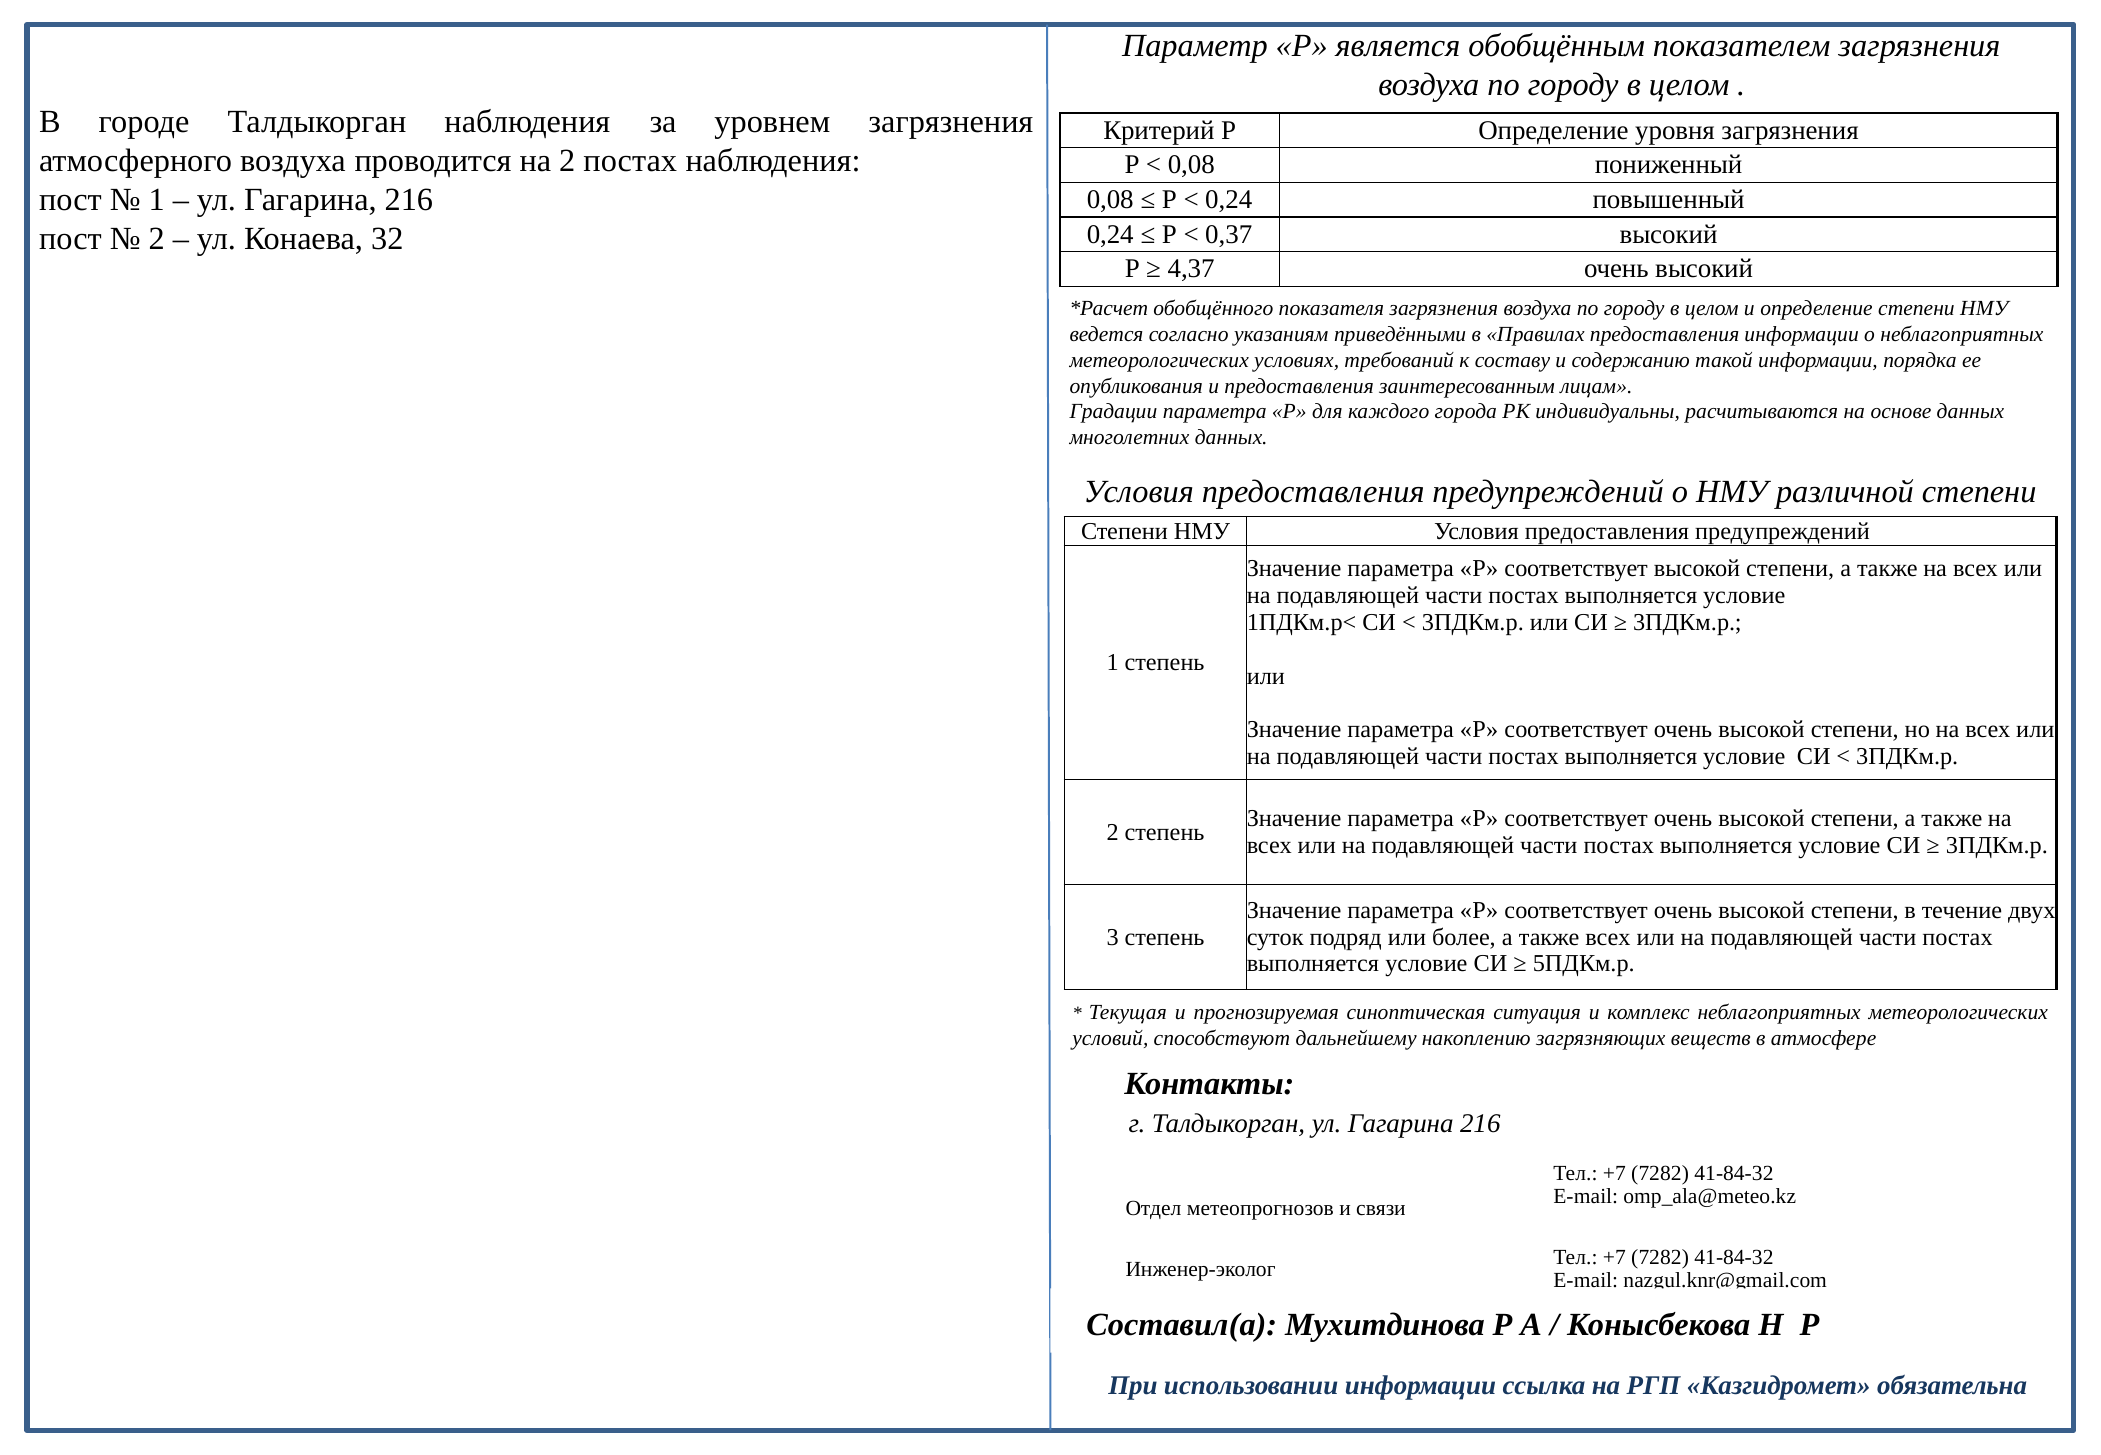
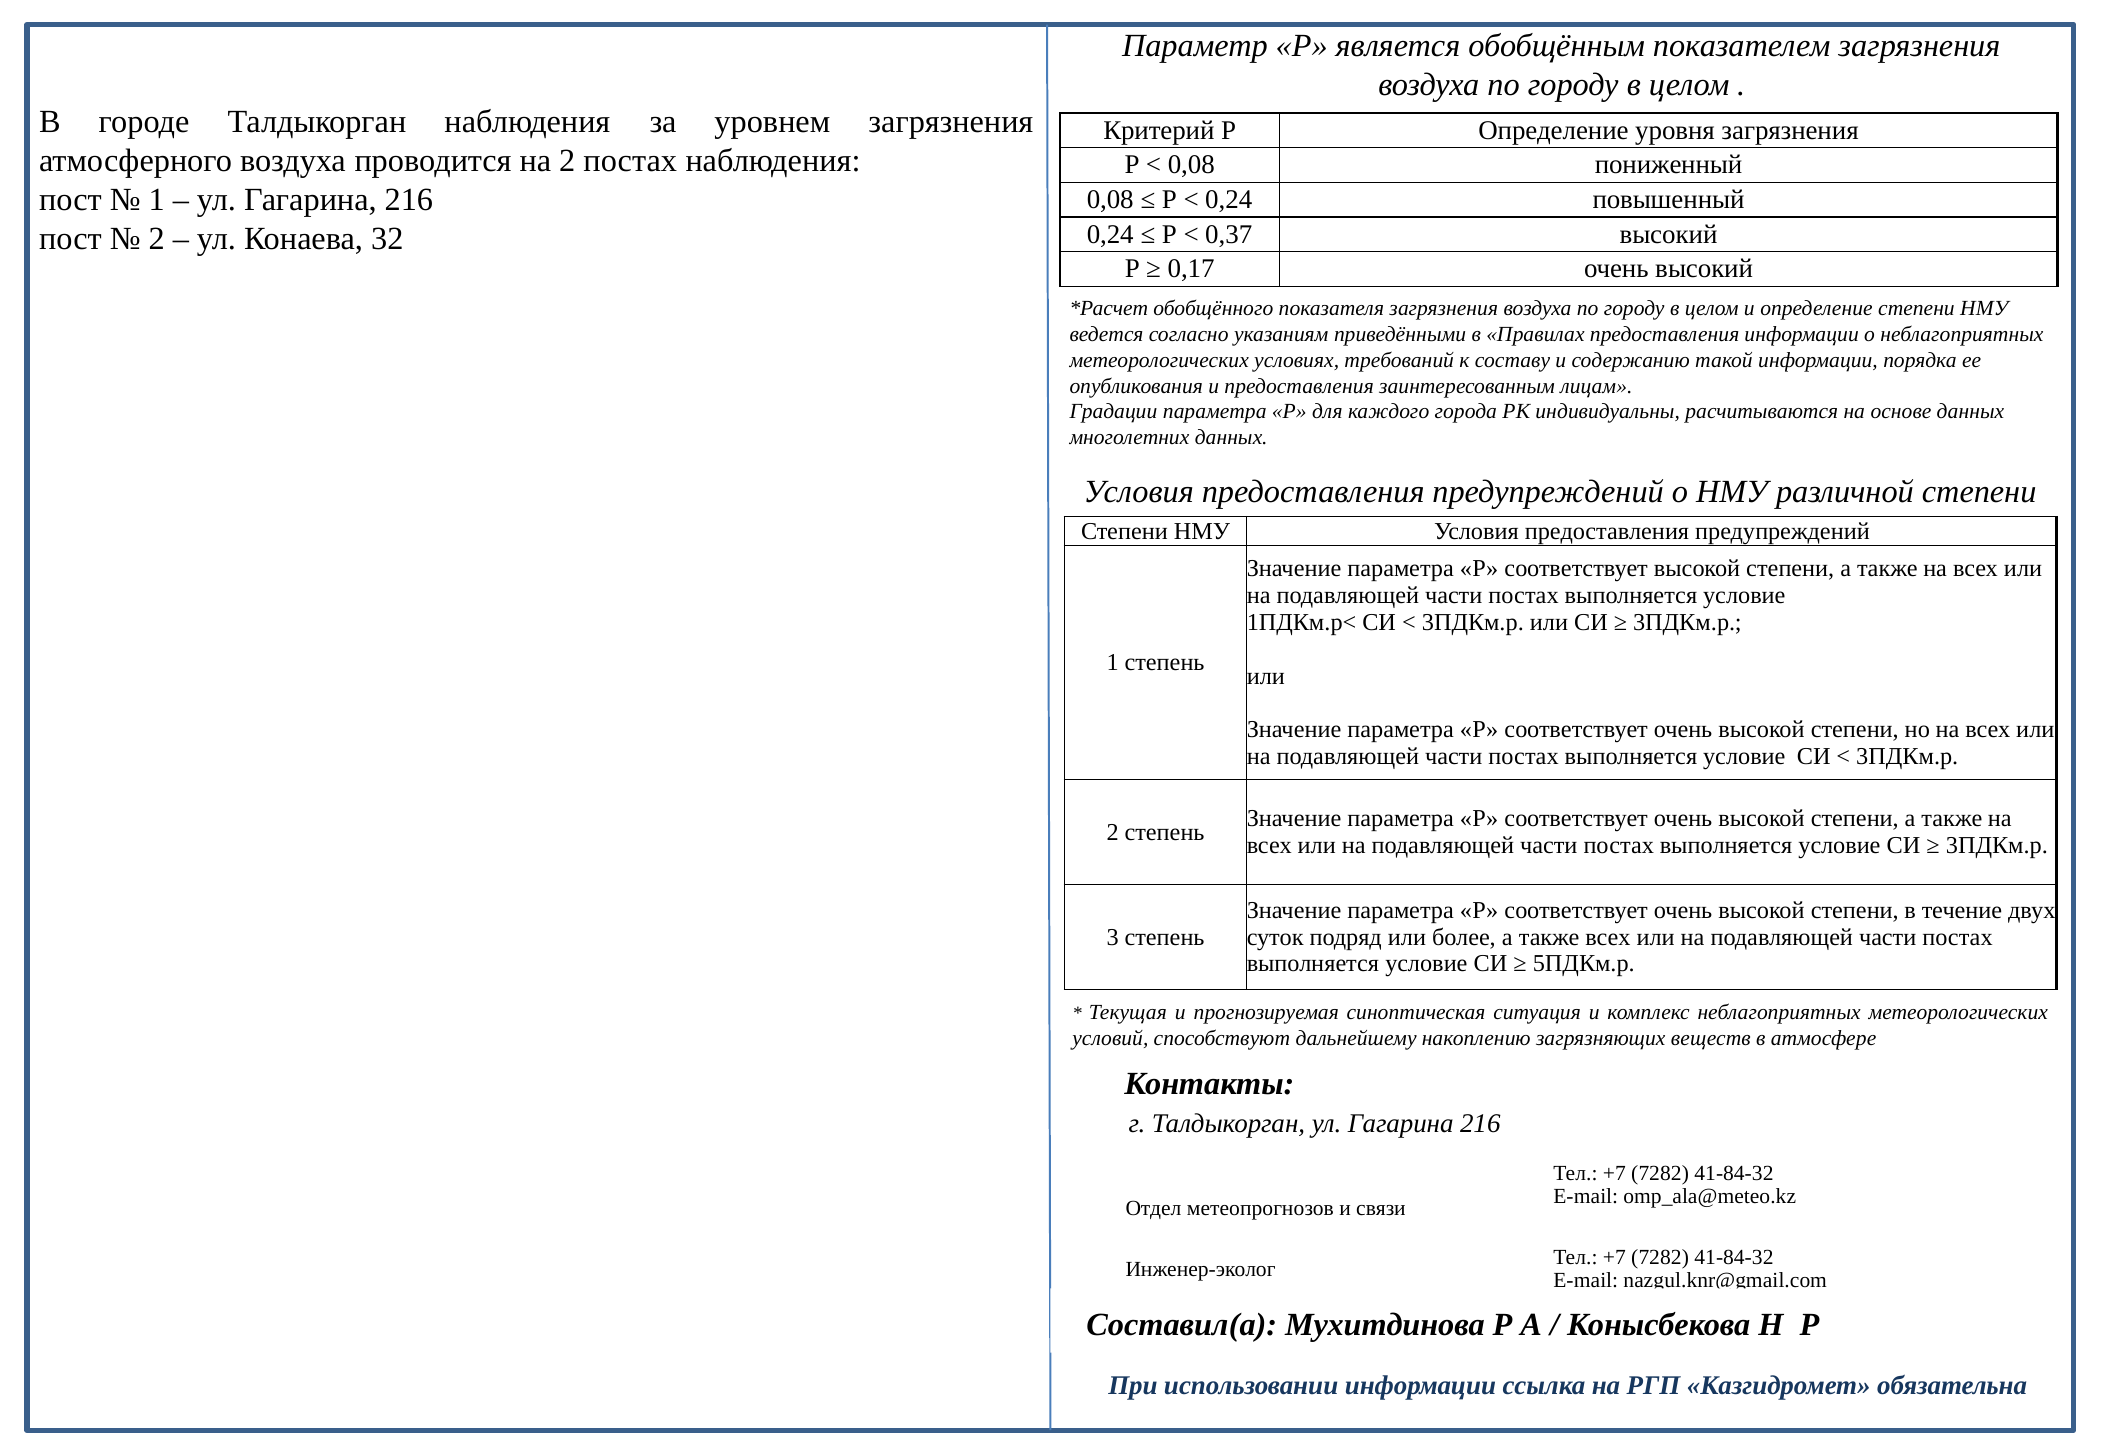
4,37: 4,37 -> 0,17 (1191, 269)
